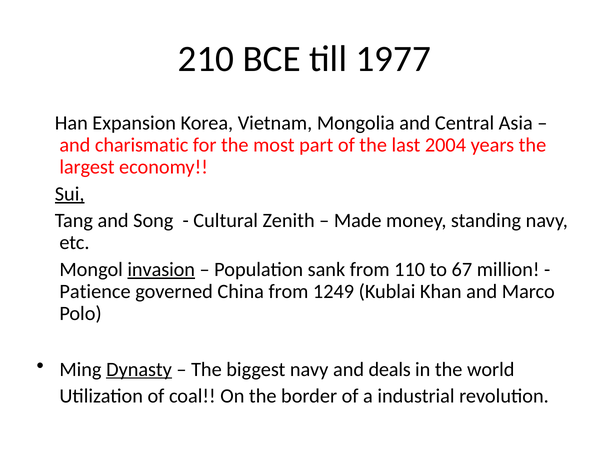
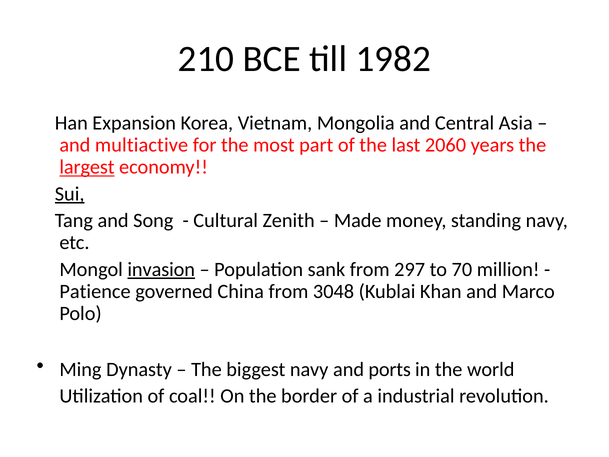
1977: 1977 -> 1982 (393, 59)
charismatic: charismatic -> multiactive (142, 145)
2004: 2004 -> 2060 (445, 145)
largest underline: none -> present (87, 167)
110: 110 -> 297 (410, 269)
67: 67 -> 70 (462, 269)
1249: 1249 -> 3048 (334, 291)
Dynasty underline: present -> none (139, 369)
deals: deals -> ports (390, 369)
